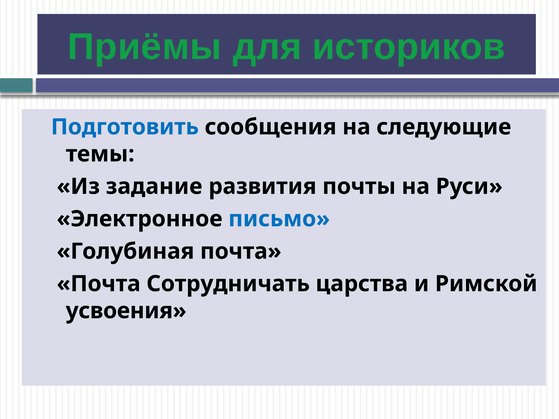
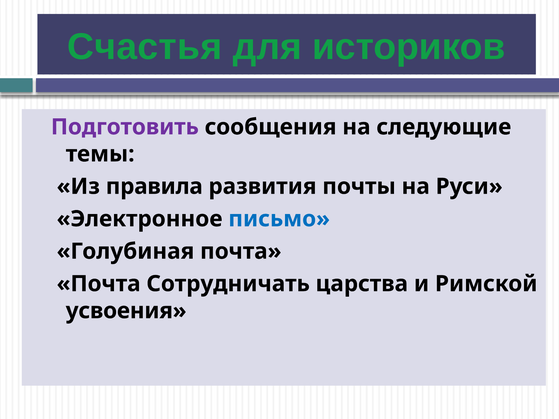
Приёмы: Приёмы -> Счастья (145, 47)
Подготовить colour: blue -> purple (125, 127)
задание: задание -> правила (154, 187)
